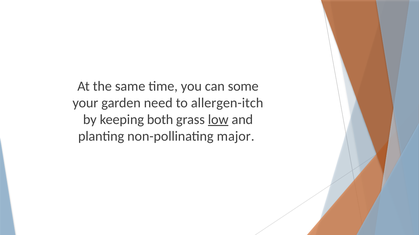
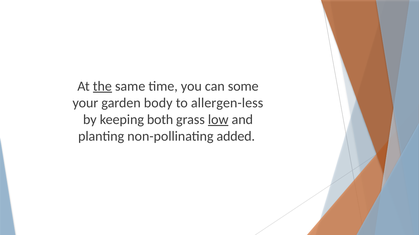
the underline: none -> present (102, 86)
need: need -> body (158, 103)
allergen-itch: allergen-itch -> allergen-less (227, 103)
major: major -> added (236, 137)
